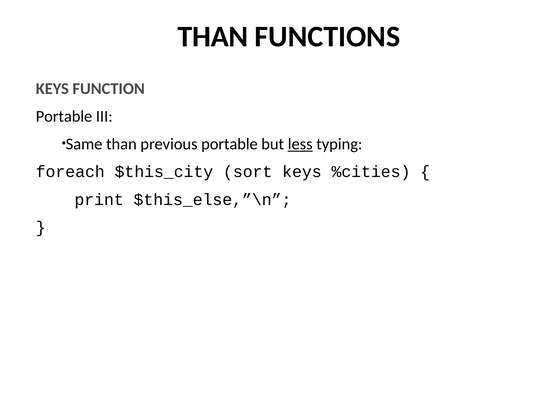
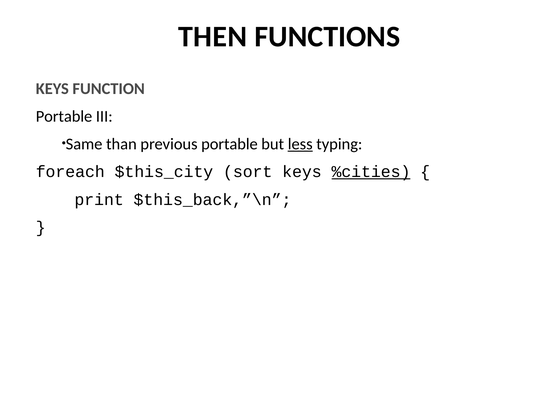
THAN: THAN -> THEN (213, 37)
%cities underline: none -> present (371, 172)
$this_else,”\n: $this_else,”\n -> $this_back,”\n (212, 200)
